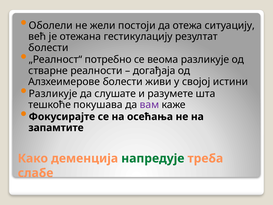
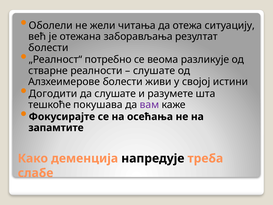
постоји: постоји -> читања (137, 25)
гестикулацију: гестикулацију -> заборављања (138, 36)
догађаја: догађаја -> слушате (154, 71)
Разликује: Разликује -> Догодити (53, 94)
напредује colour: green -> black (153, 158)
